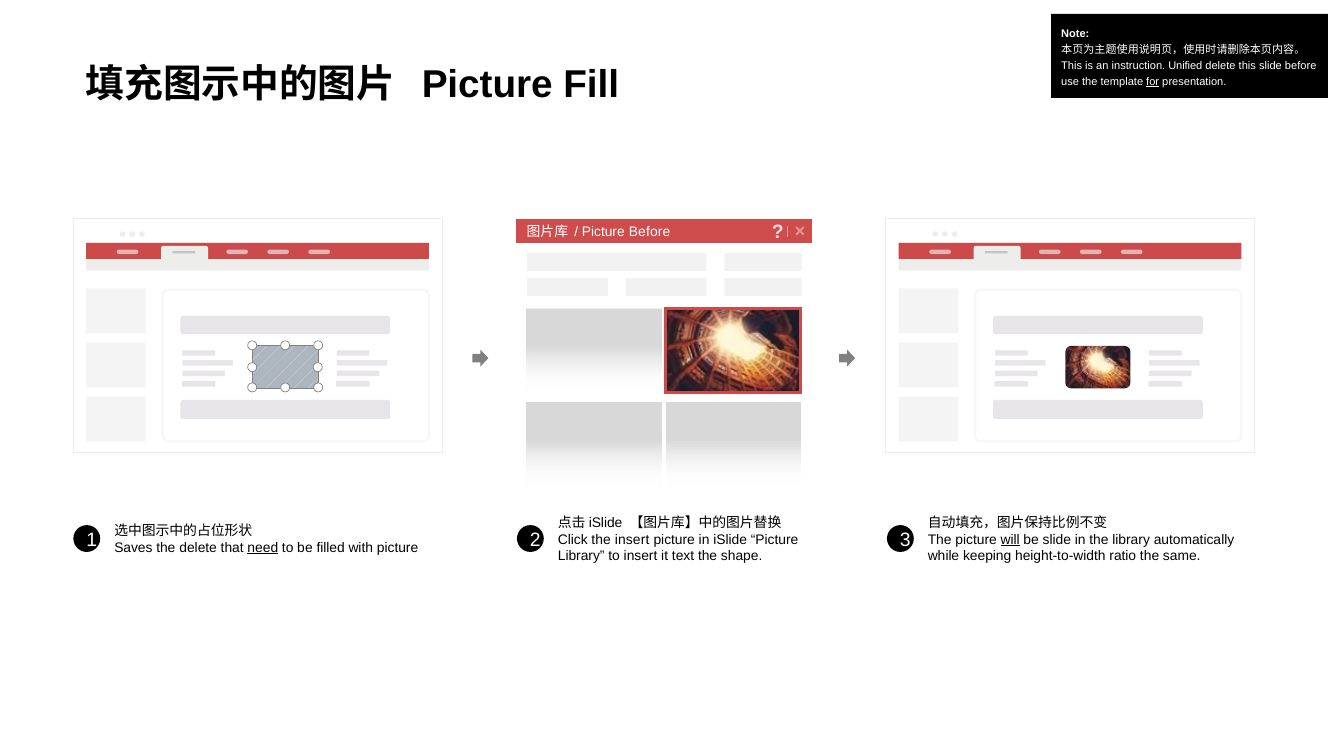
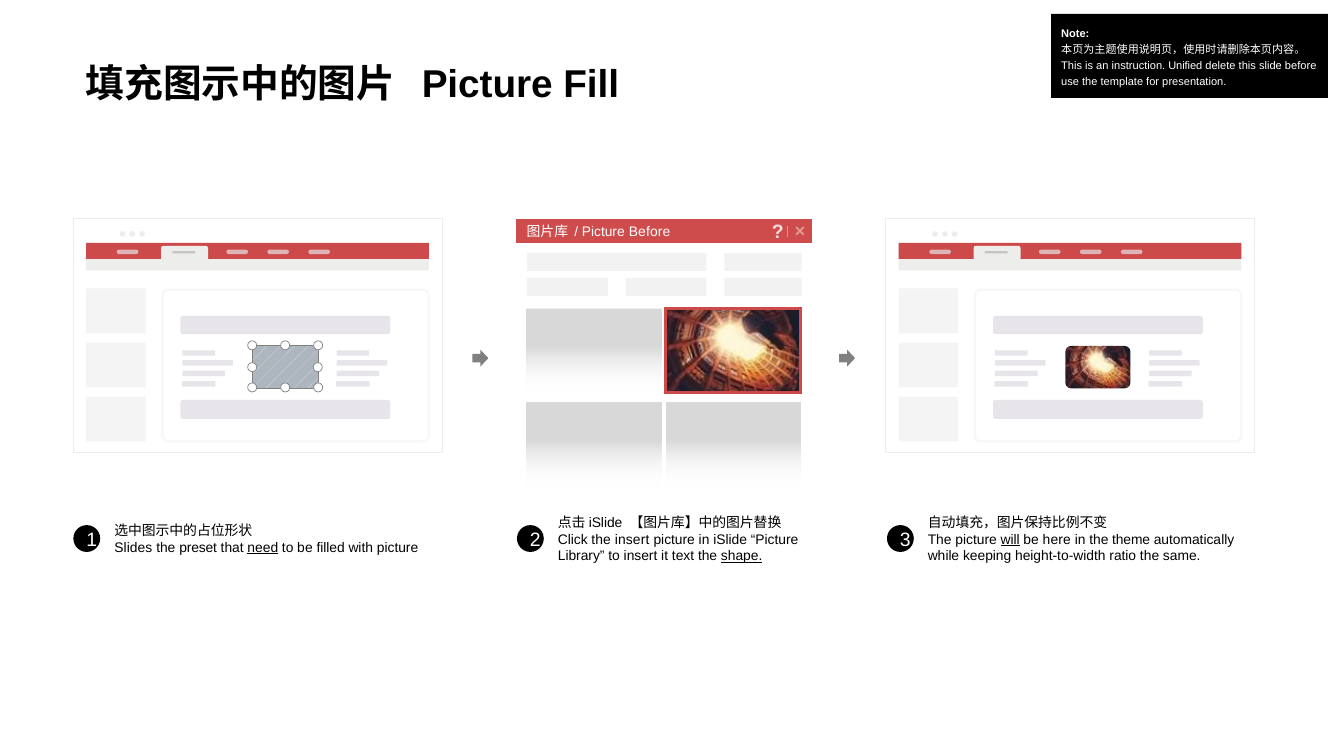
for underline: present -> none (1153, 82)
be slide: slide -> here (1057, 540)
the library: library -> theme (1131, 540)
Saves: Saves -> Slides (133, 548)
the delete: delete -> preset (198, 548)
shape underline: none -> present (742, 556)
